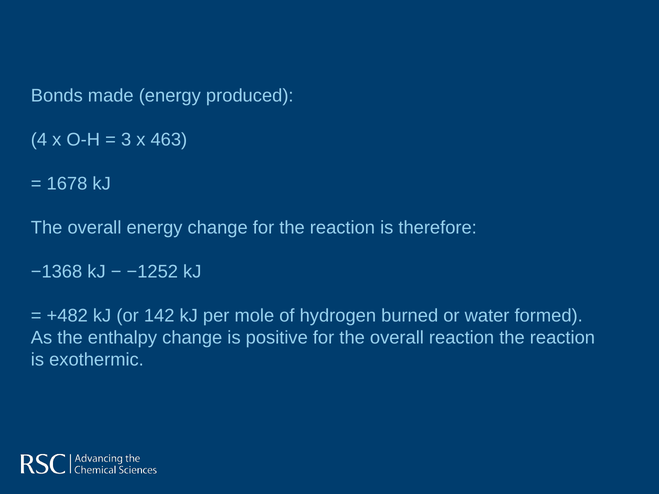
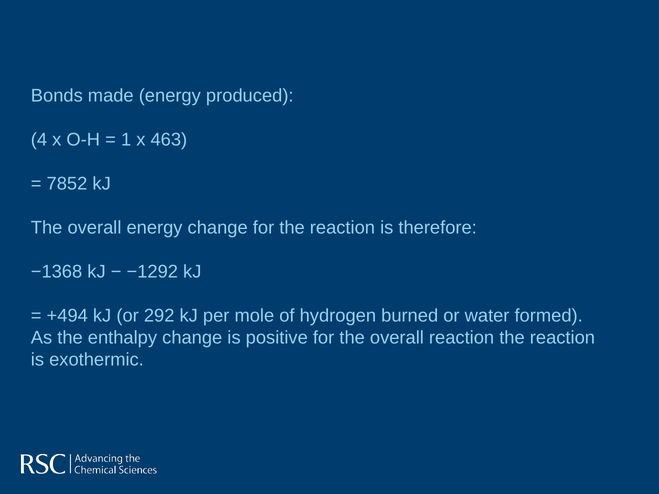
3: 3 -> 1 (126, 140)
1678: 1678 -> 7852 (67, 184)
−1252: −1252 -> −1292 (152, 272)
+482: +482 -> +494 (67, 316)
142: 142 -> 292 (159, 316)
